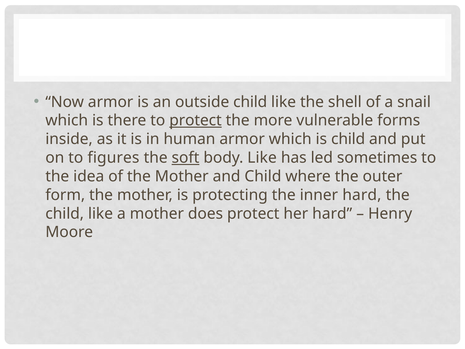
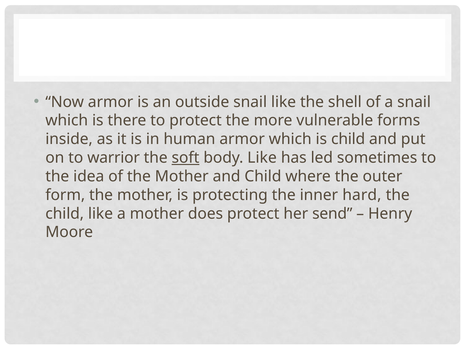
outside child: child -> snail (250, 102)
protect underline: present -> none (196, 120)
figures: figures -> warrior (114, 158)
her hard: hard -> send (332, 213)
